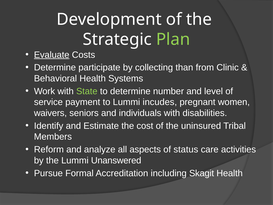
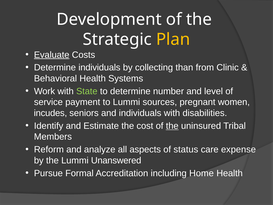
Plan colour: light green -> yellow (173, 39)
Determine participate: participate -> individuals (99, 67)
incudes: incudes -> sources (160, 102)
waivers: waivers -> incudes (50, 113)
the underline: none -> present (172, 126)
activities: activities -> expense (238, 149)
Skagit: Skagit -> Home (202, 173)
